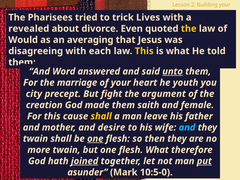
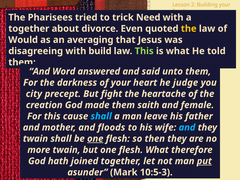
Lives: Lives -> Need (148, 17)
revealed: revealed -> together (29, 29)
each: each -> build (100, 51)
This colour: yellow -> light green (144, 51)
unto underline: present -> none (173, 71)
marriage: marriage -> darkness (77, 83)
youth: youth -> judge (186, 83)
argument: argument -> heartache (164, 94)
shall colour: yellow -> light blue (101, 116)
desire: desire -> floods (111, 127)
joined underline: present -> none (85, 161)
10:5-0: 10:5-0 -> 10:5-3 (156, 172)
